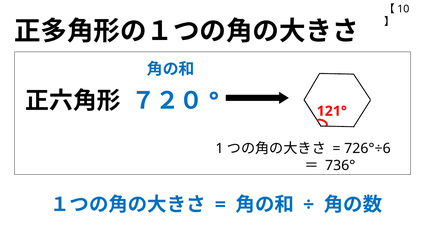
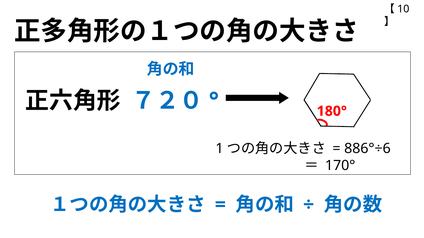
121°: 121° -> 180° (332, 111)
726°÷6: 726°÷6 -> 886°÷6 (367, 149)
736°: 736° -> 170° (340, 166)
